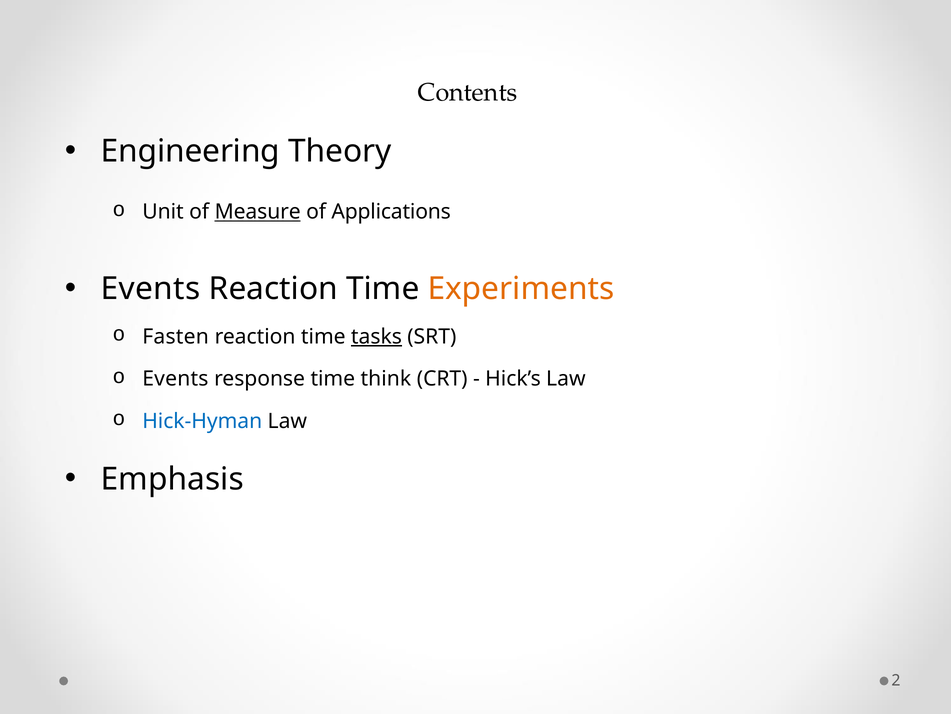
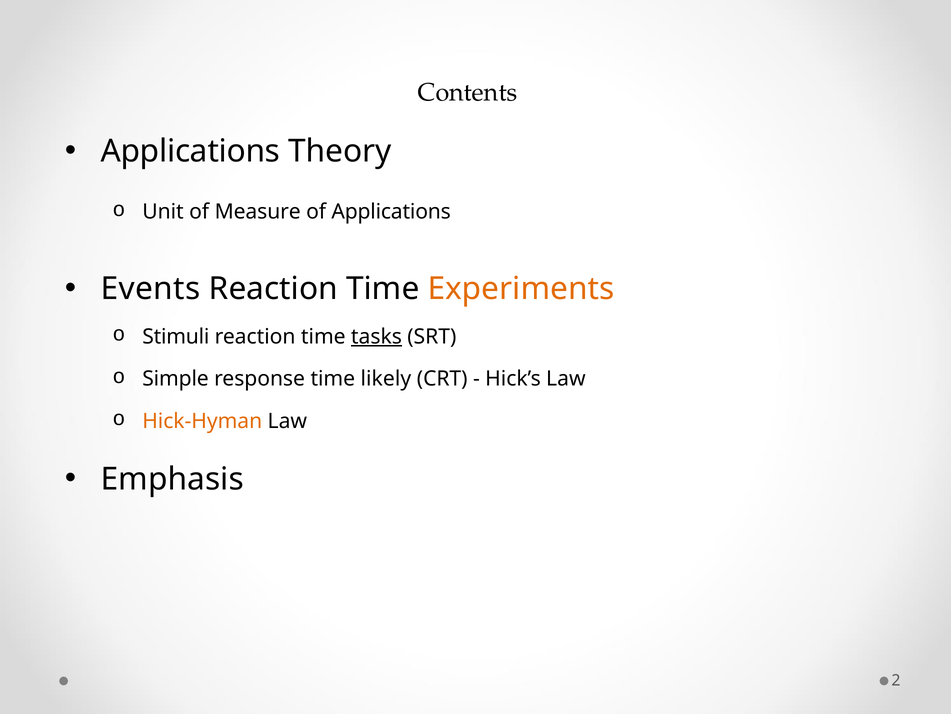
Engineering: Engineering -> Applications (190, 151)
Measure underline: present -> none (258, 212)
Fasten: Fasten -> Stimuli (176, 336)
Events: Events -> Simple (176, 379)
think: think -> likely (386, 379)
Hick-Hyman colour: blue -> orange (202, 421)
